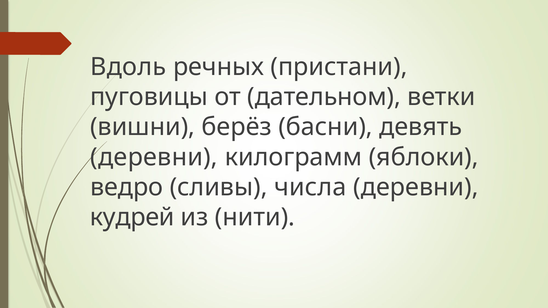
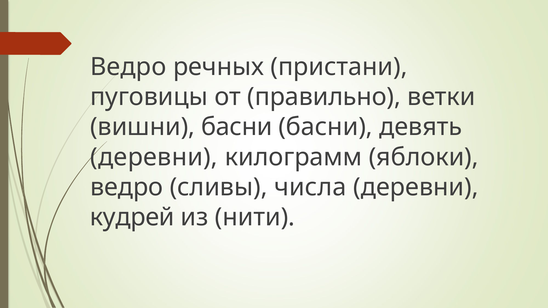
Вдоль: Вдоль -> Ведро (128, 67)
дательном: дательном -> правильно (324, 97)
вишни берёз: берёз -> басни (237, 127)
